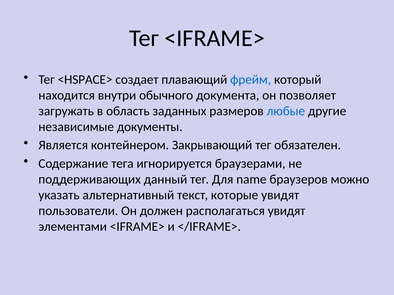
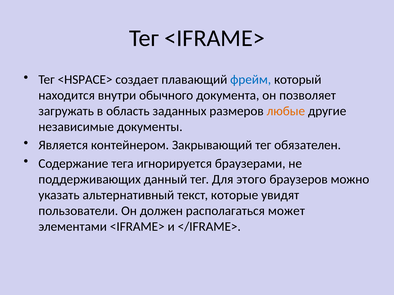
любые colour: blue -> orange (286, 111)
name: name -> этого (251, 180)
располагаться увидят: увидят -> может (286, 211)
